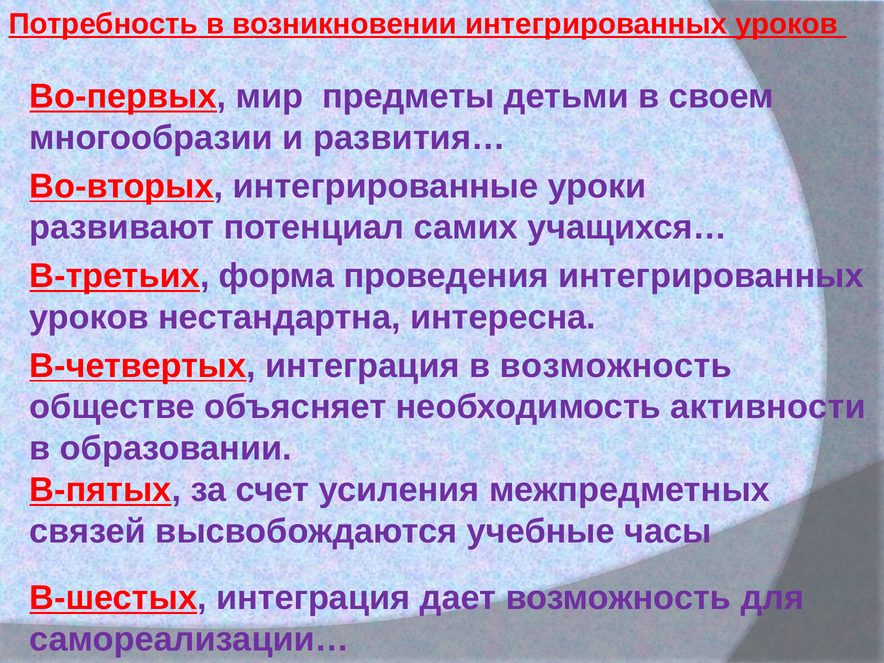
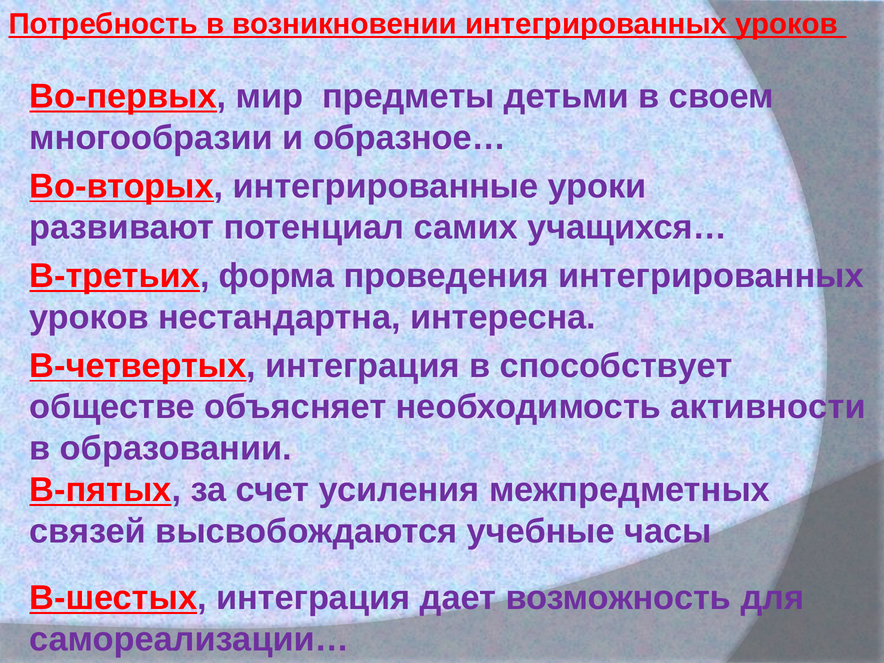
развития…: развития… -> образное… (410, 138)
в возможность: возможность -> способствует (616, 366)
